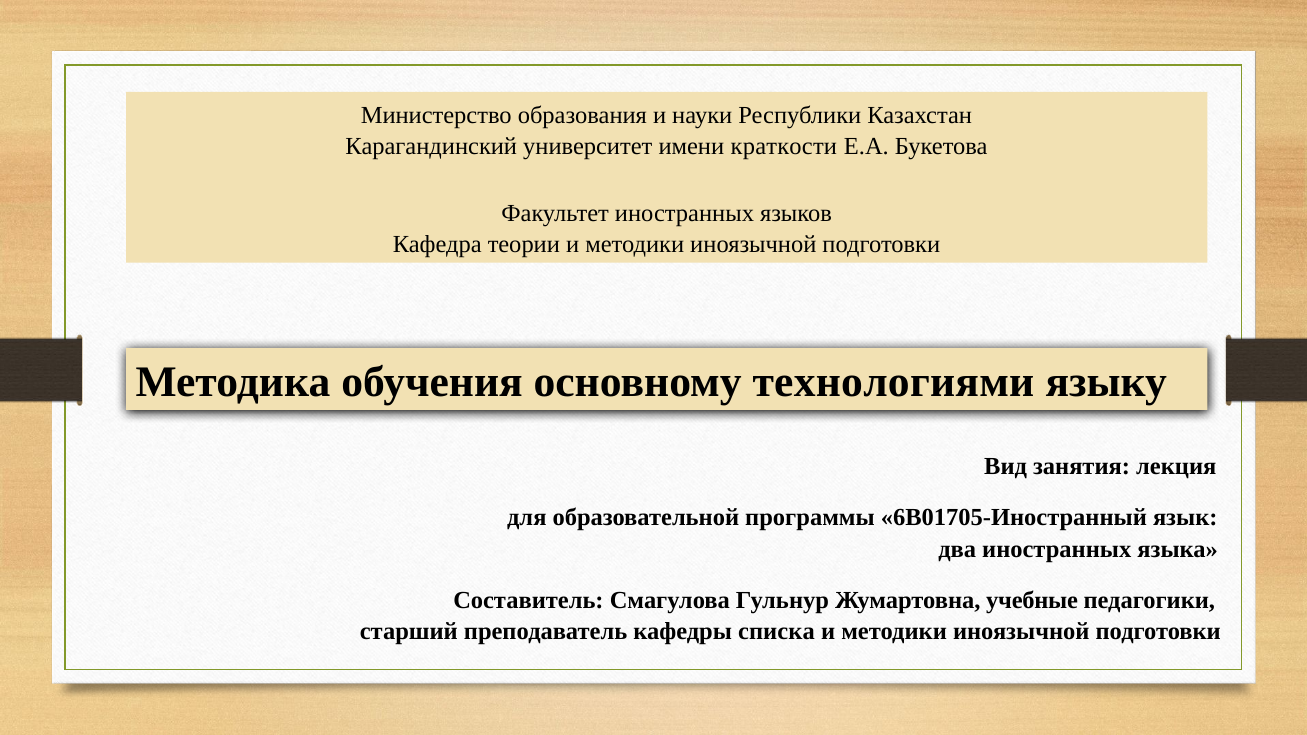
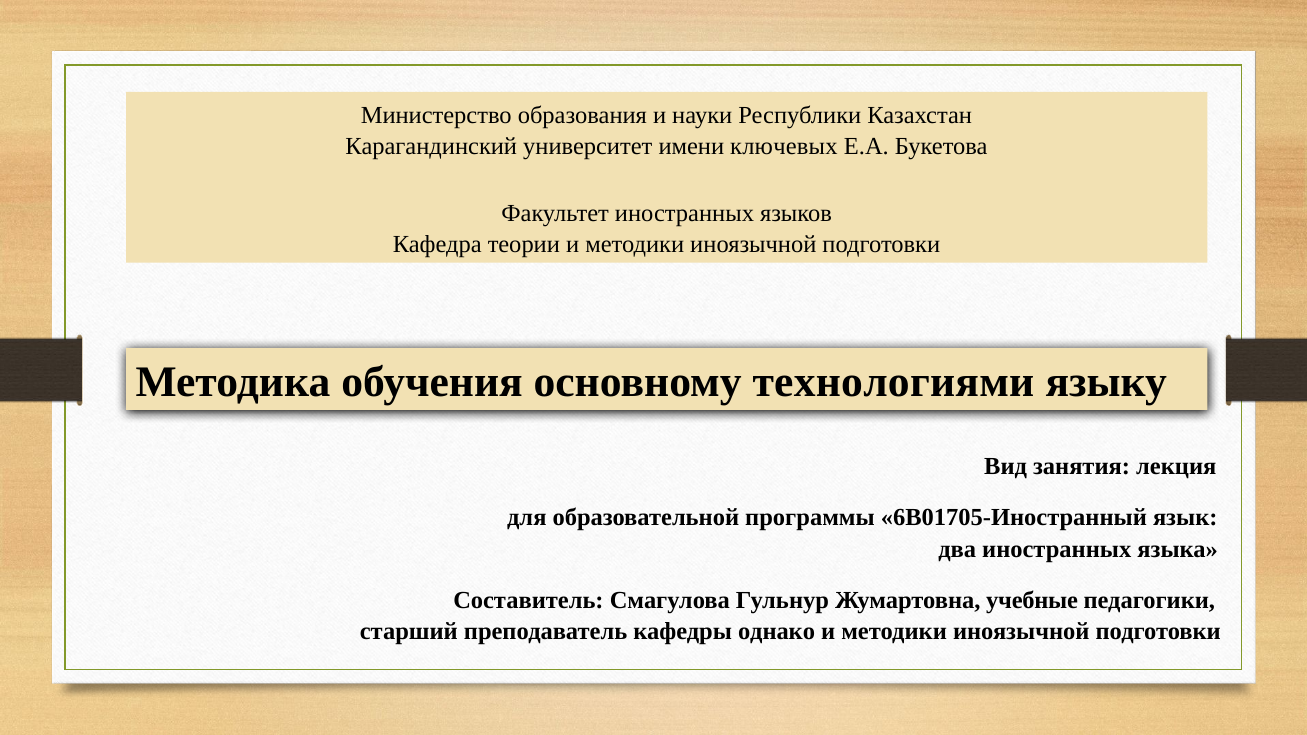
краткости: краткости -> ключевых (784, 147)
списка: списка -> однако (777, 632)
